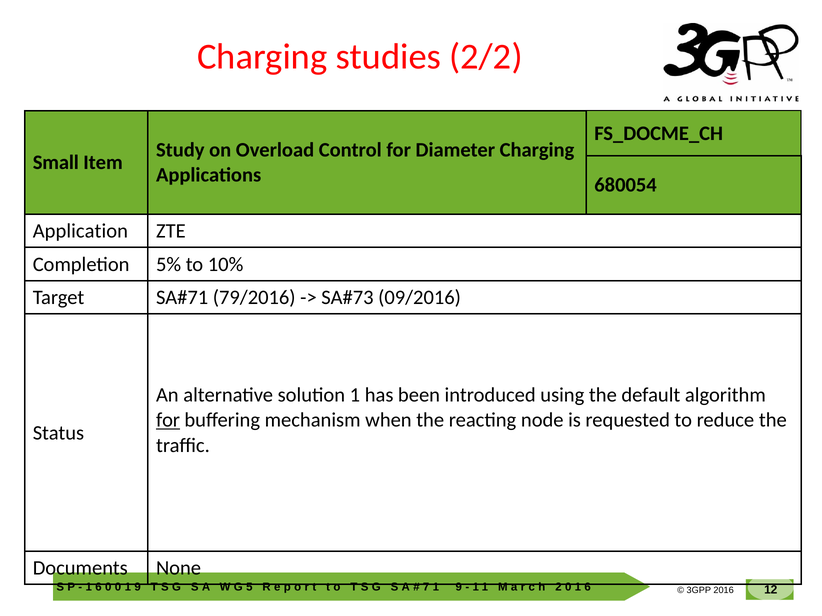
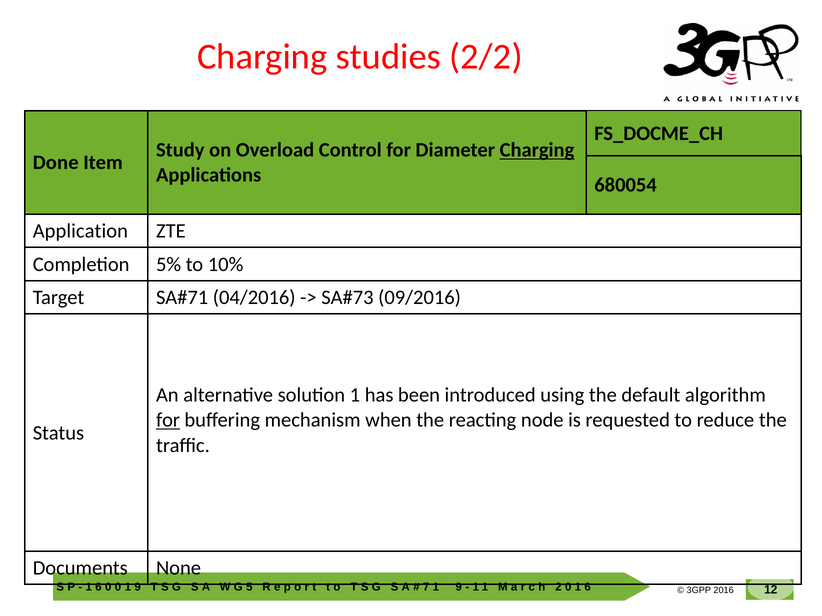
Charging underline: none -> present (537, 150)
Small: Small -> Done (56, 163)
79/2016: 79/2016 -> 04/2016 (254, 298)
